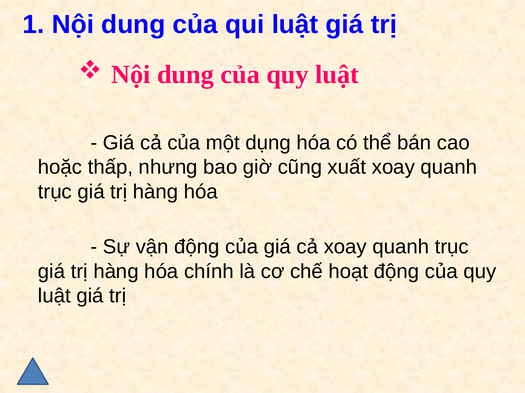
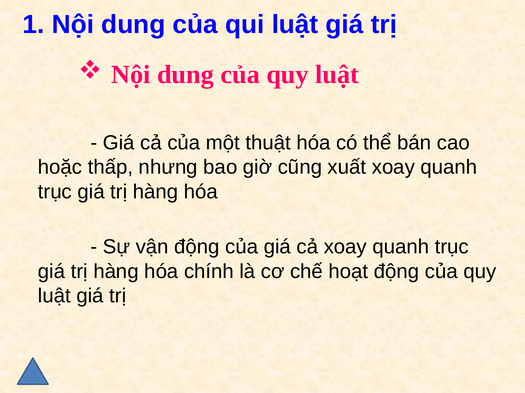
dụng: dụng -> thuật (268, 143)
